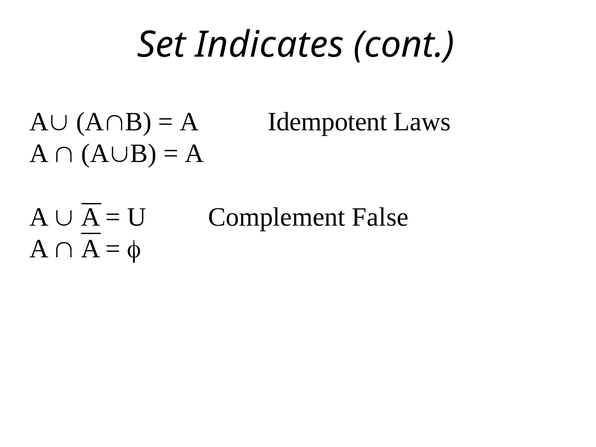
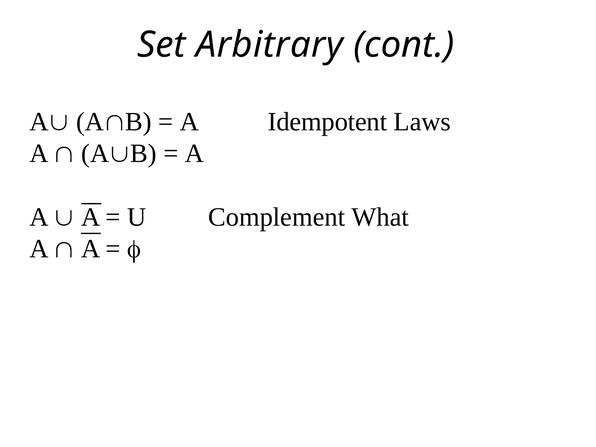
Indicates: Indicates -> Arbitrary (269, 45)
False: False -> What (380, 217)
